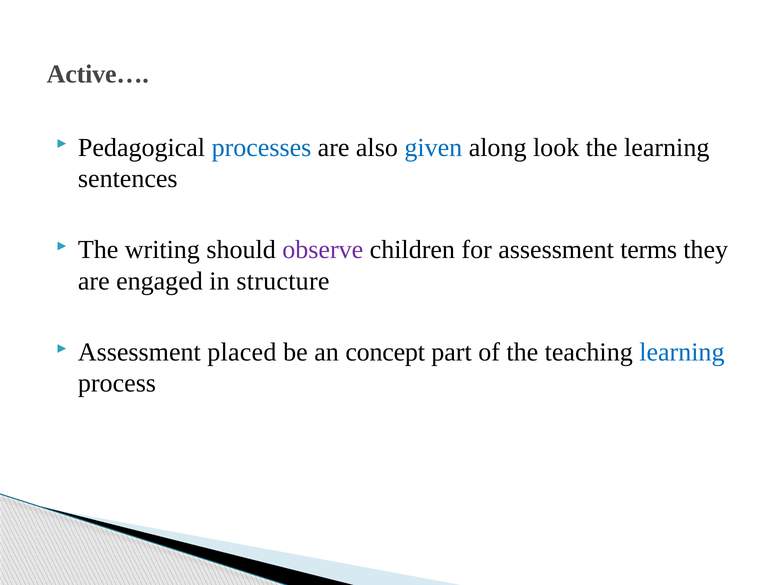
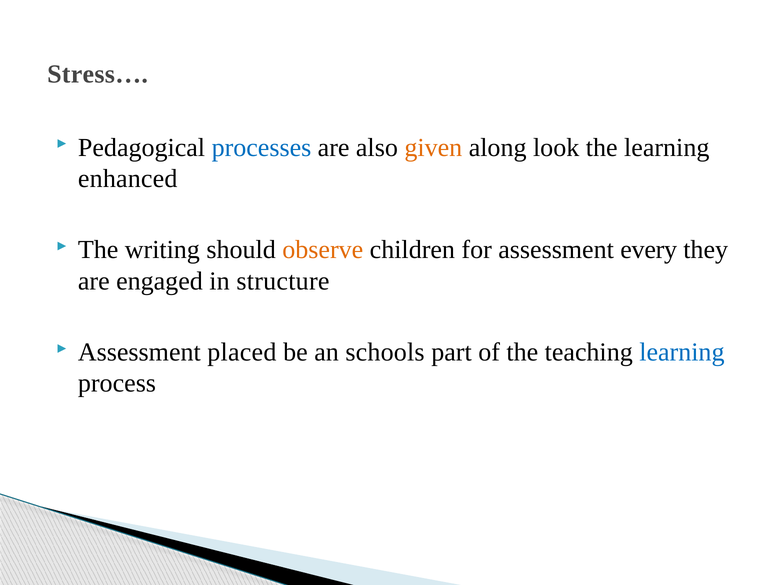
Active…: Active… -> Stress… (98, 74)
given colour: blue -> orange (433, 148)
sentences: sentences -> enhanced (128, 179)
observe colour: purple -> orange (323, 250)
terms: terms -> every (649, 250)
concept: concept -> schools (385, 353)
